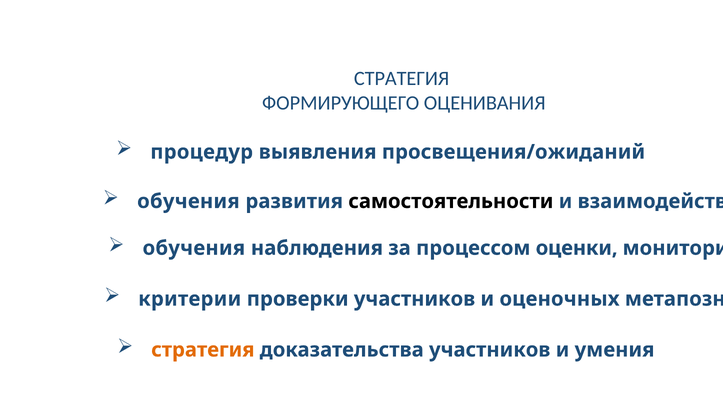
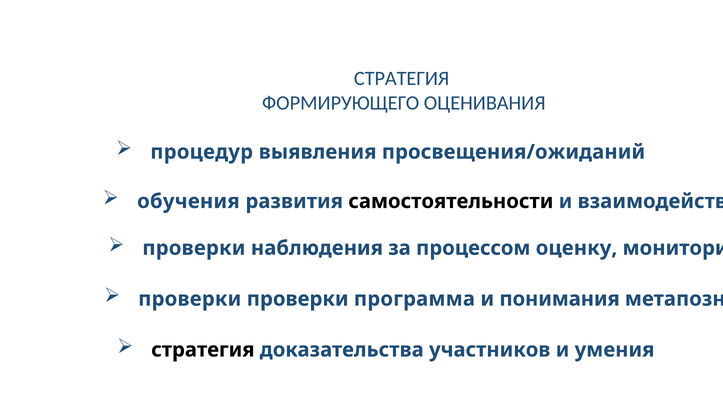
обучения: обучения -> проверки (194, 248)
оценки: оценки -> оценку (576, 248)
критерии: критерии -> проверки (190, 299)
проверки участников: участников -> программа (414, 299)
оценочных: оценочных -> понимания (560, 299)
стратегия colour: orange -> black (203, 350)
